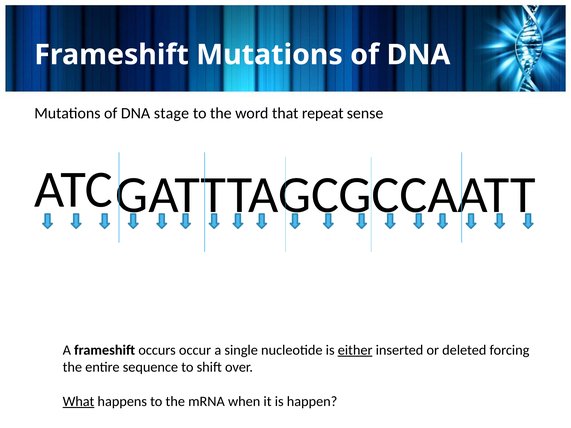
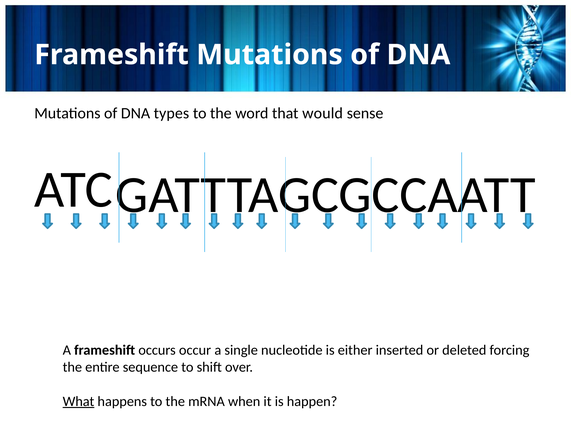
stage: stage -> types (171, 113)
repeat: repeat -> would (323, 113)
either underline: present -> none (355, 350)
